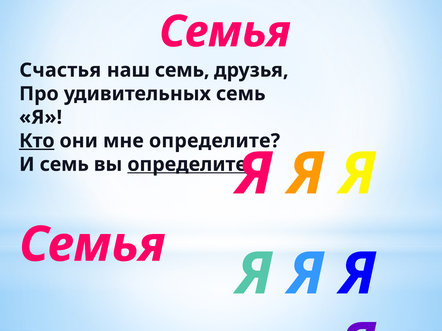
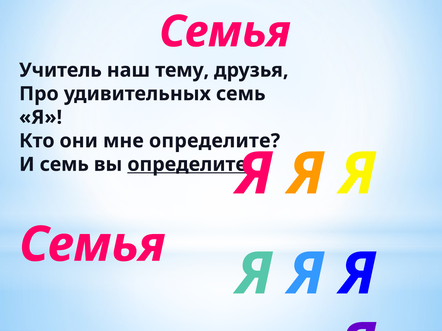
Счастья: Счастья -> Учитель (60, 70)
наш семь: семь -> тему (182, 70)
Кто underline: present -> none (37, 141)
